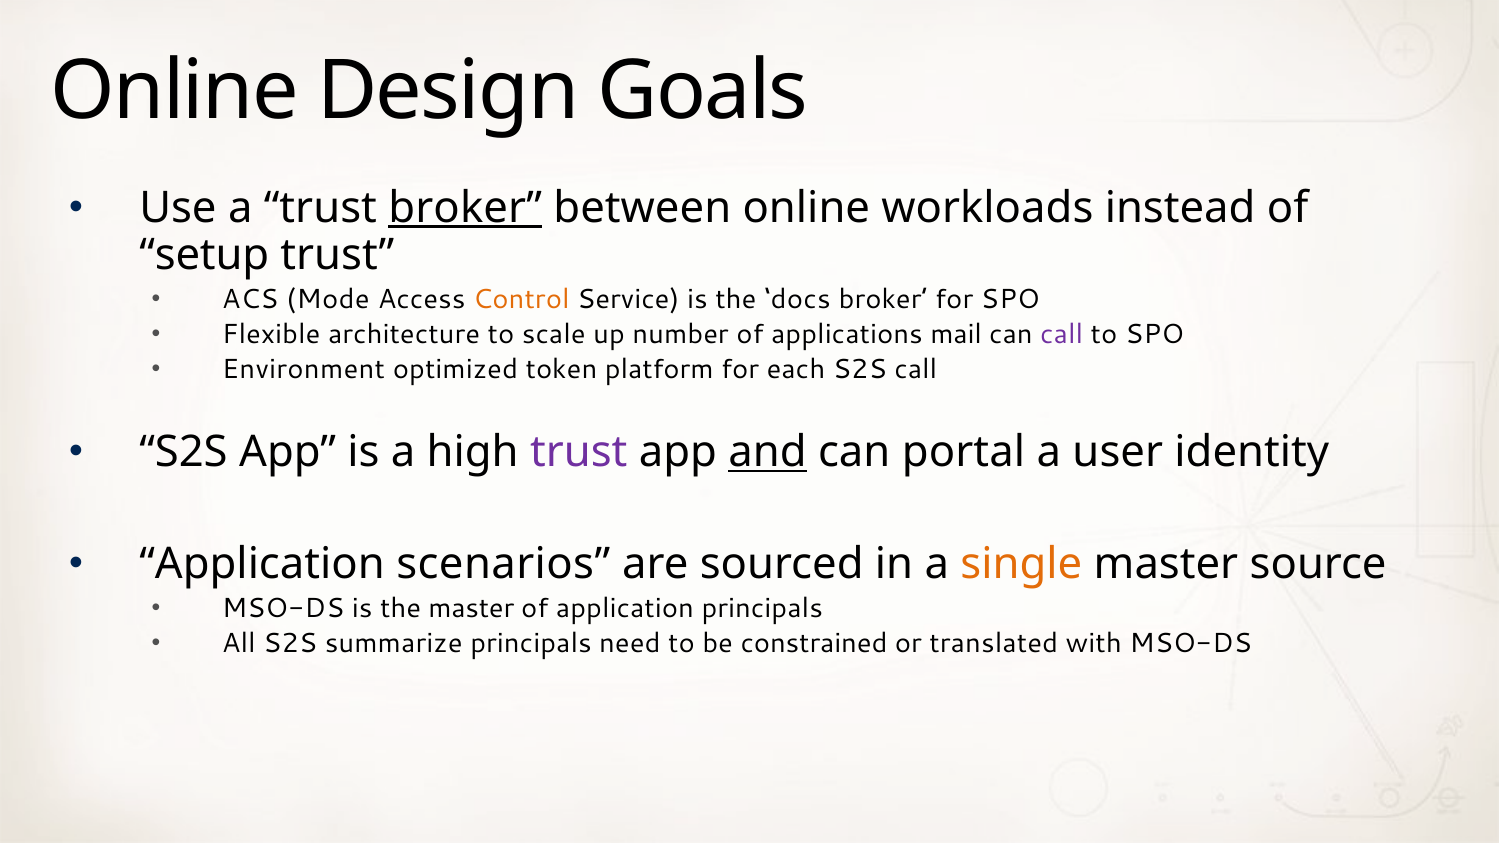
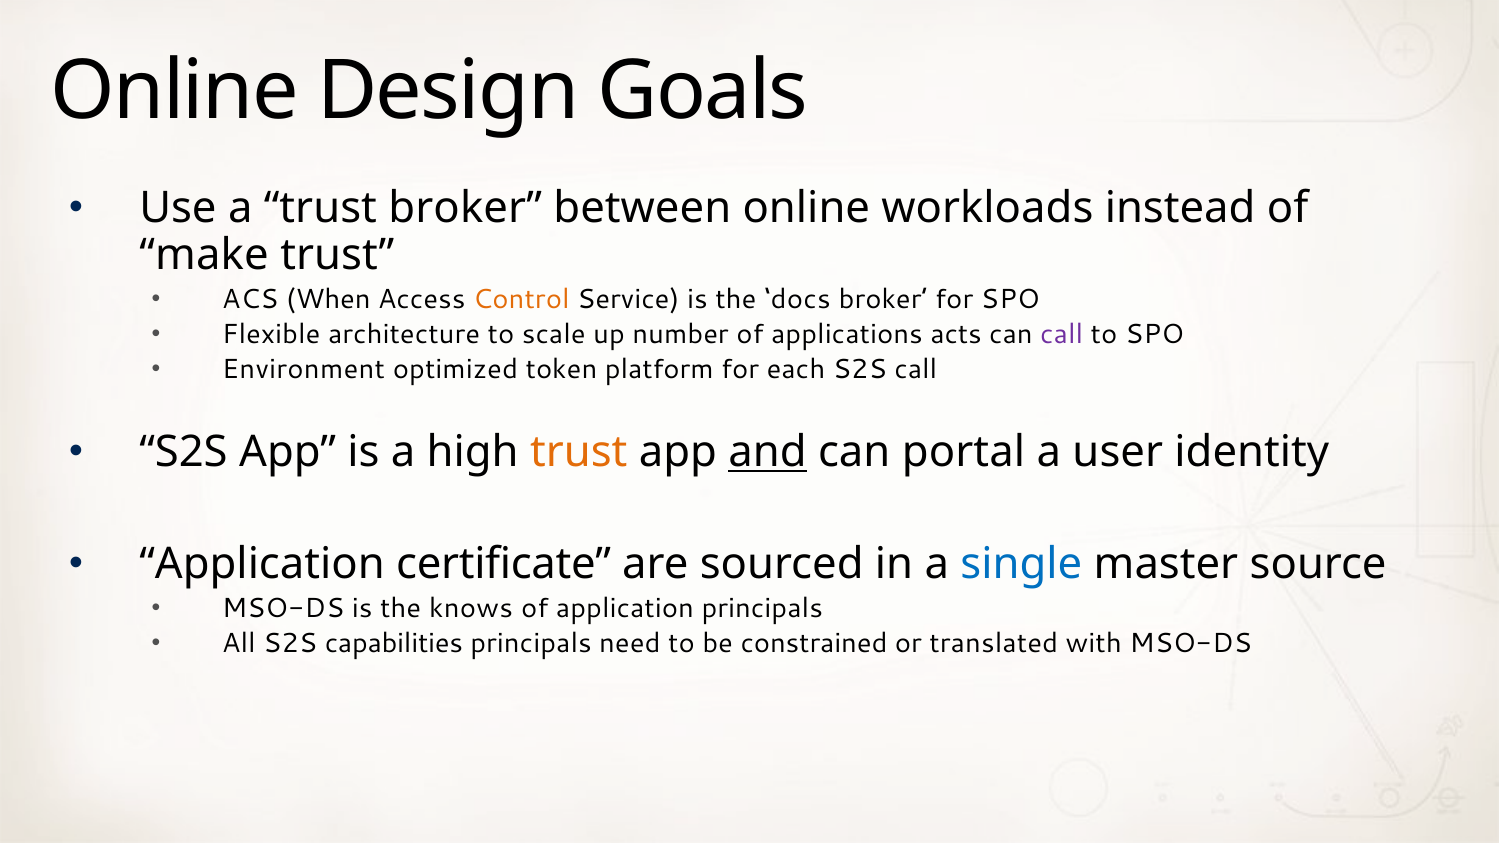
broker underline: present -> none (465, 208)
setup: setup -> make (204, 255)
Mode: Mode -> When (328, 299)
mail: mail -> acts (956, 335)
trust colour: purple -> orange (579, 452)
scenarios: scenarios -> certificate (504, 564)
single colour: orange -> blue (1021, 564)
the master: master -> knows (471, 608)
summarize: summarize -> capabilities (394, 644)
